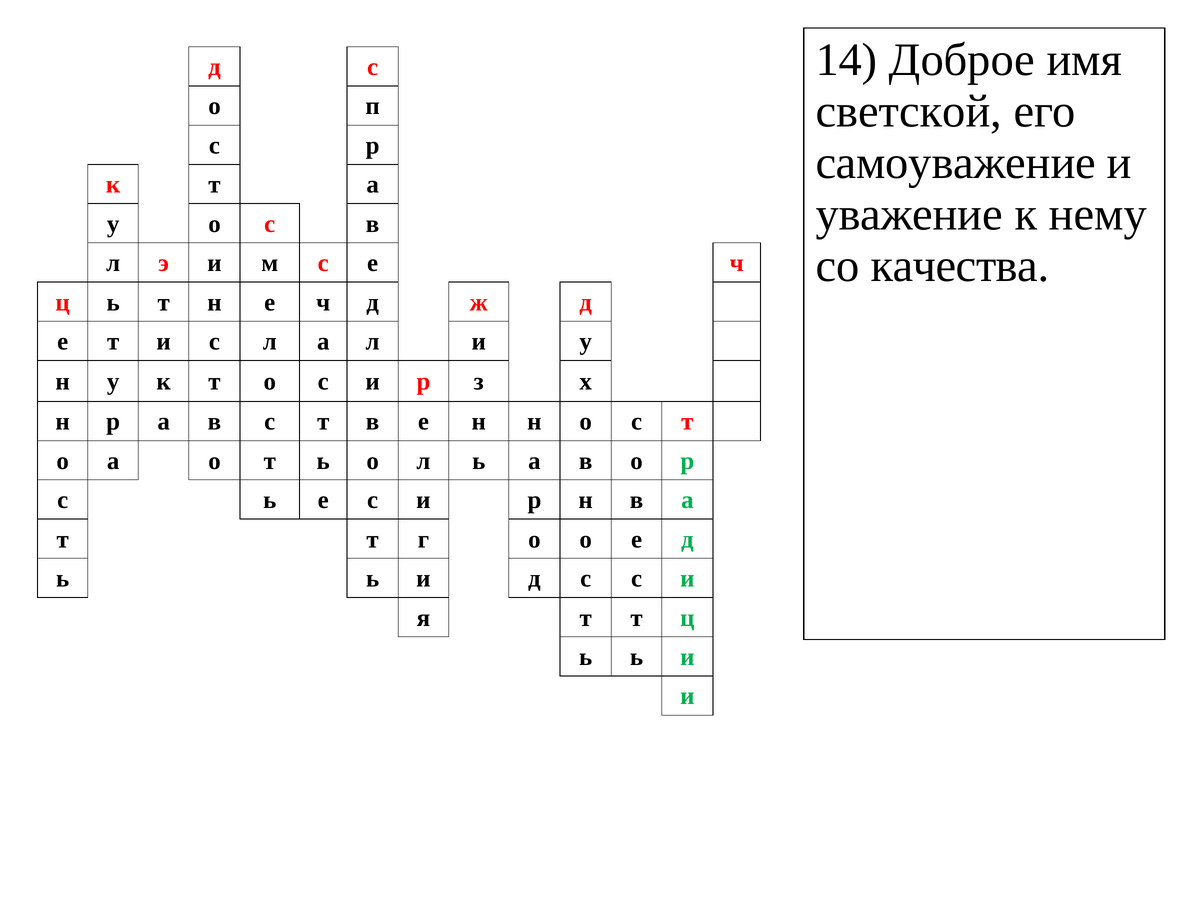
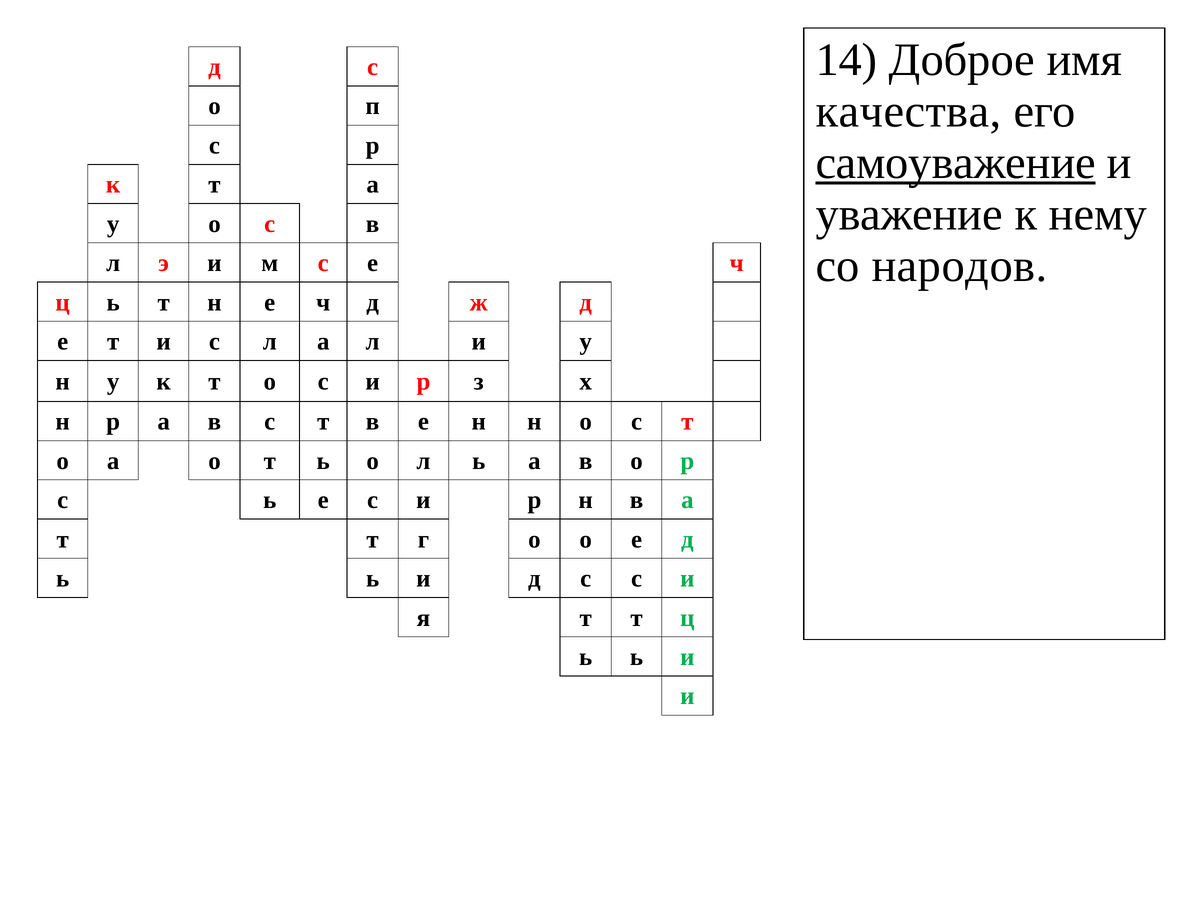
светской: светской -> качества (909, 112)
самоуважение underline: none -> present (956, 163)
качества: качества -> народов (959, 266)
